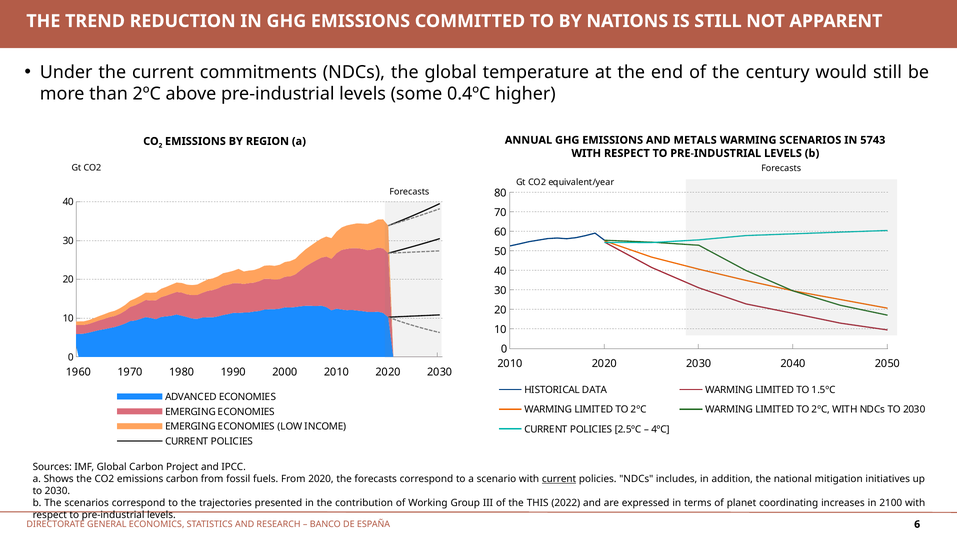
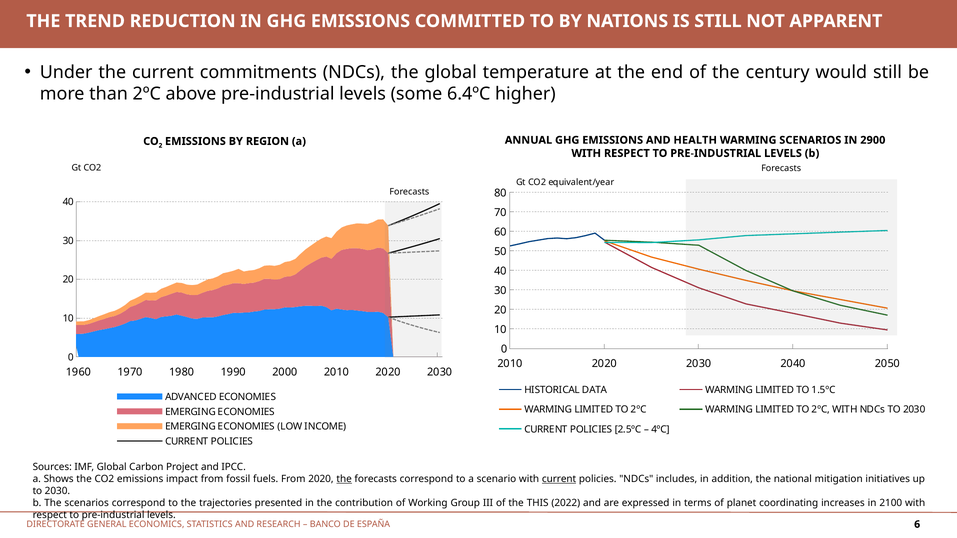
0.4ºC: 0.4ºC -> 6.4ºC (469, 94)
METALS: METALS -> HEALTH (695, 140)
5743: 5743 -> 2900 (873, 140)
emissions carbon: carbon -> impact (182, 479)
the underline: none -> present (344, 479)
